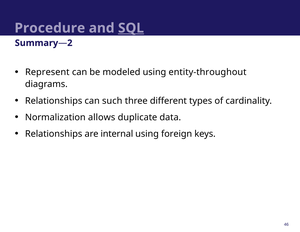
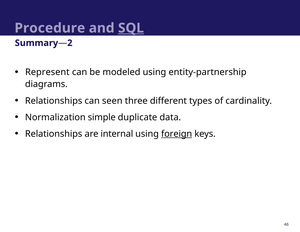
entity-throughout: entity-throughout -> entity-partnership (208, 72)
such: such -> seen (112, 101)
allows: allows -> simple (102, 117)
foreign underline: none -> present (177, 134)
